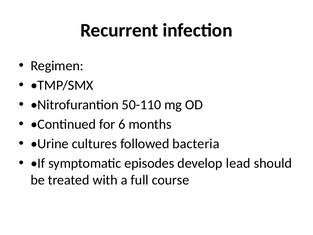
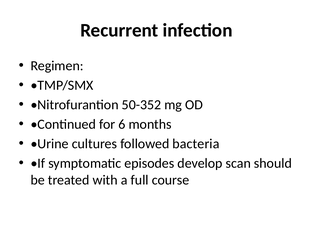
50-110: 50-110 -> 50-352 (141, 105)
lead: lead -> scan (238, 163)
